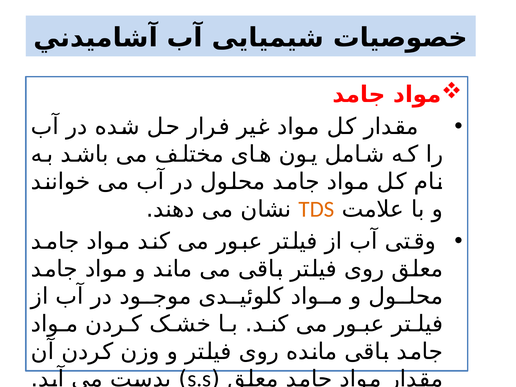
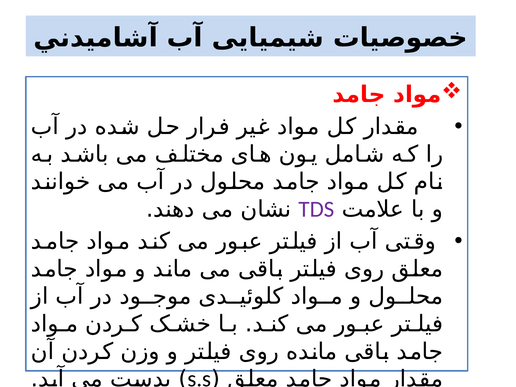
TDS colour: orange -> purple (317, 209)
